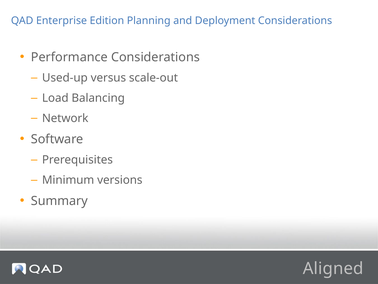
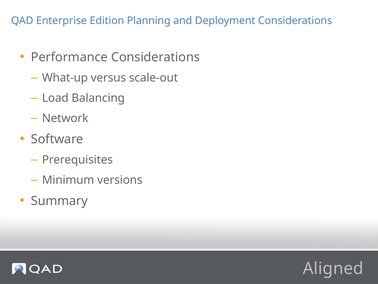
Used-up: Used-up -> What-up (65, 78)
